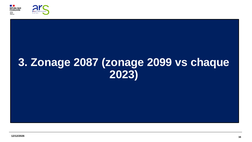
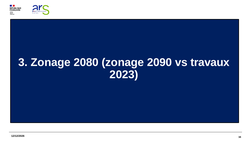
2087: 2087 -> 2080 (86, 62)
2099: 2099 -> 2090 (160, 62)
chaque: chaque -> travaux (210, 62)
